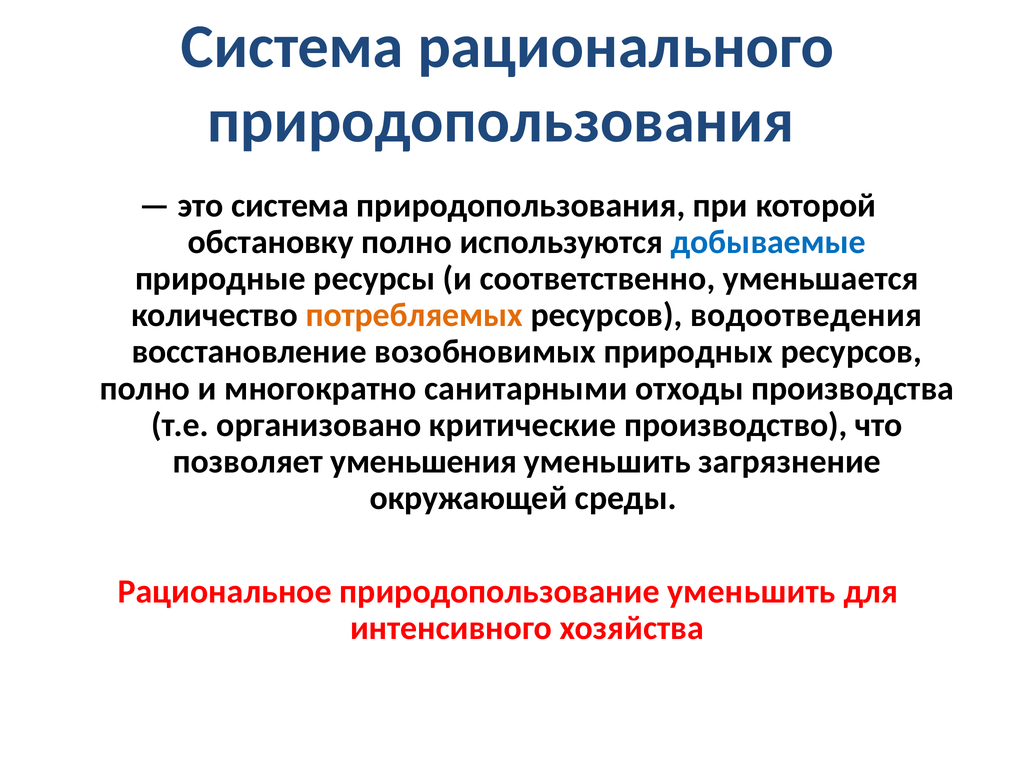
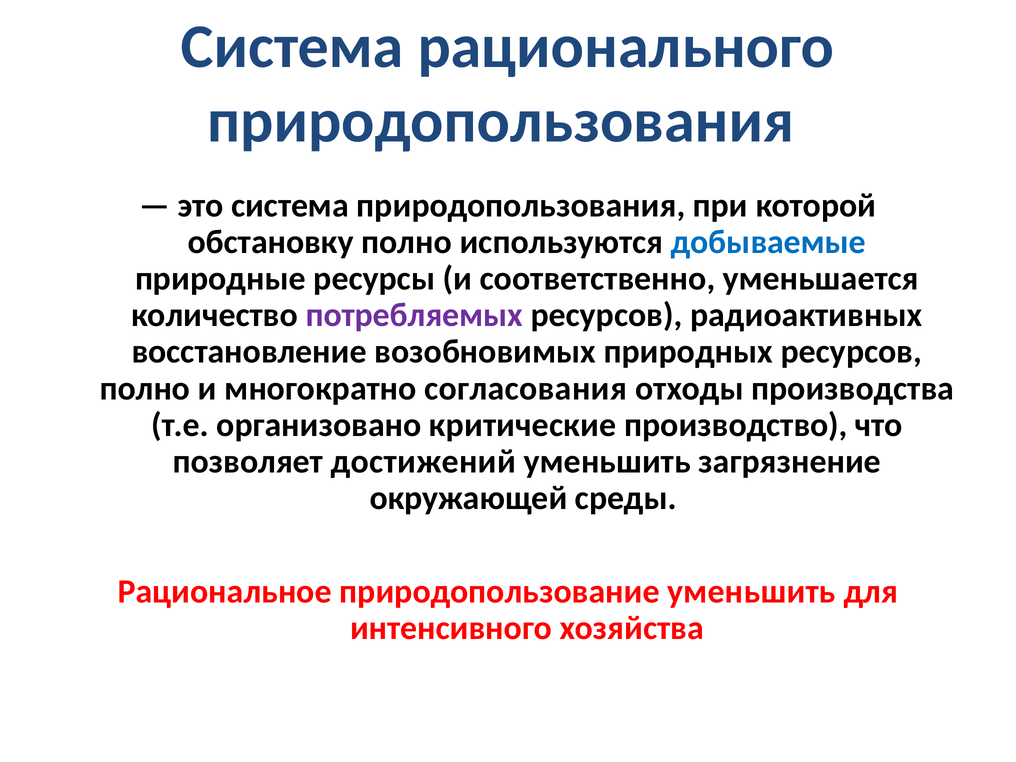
потребляемых colour: orange -> purple (414, 315)
водоотведения: водоотведения -> радиоактивных (806, 315)
санитарными: санитарными -> согласования (526, 388)
уменьшения: уменьшения -> достижений (423, 461)
